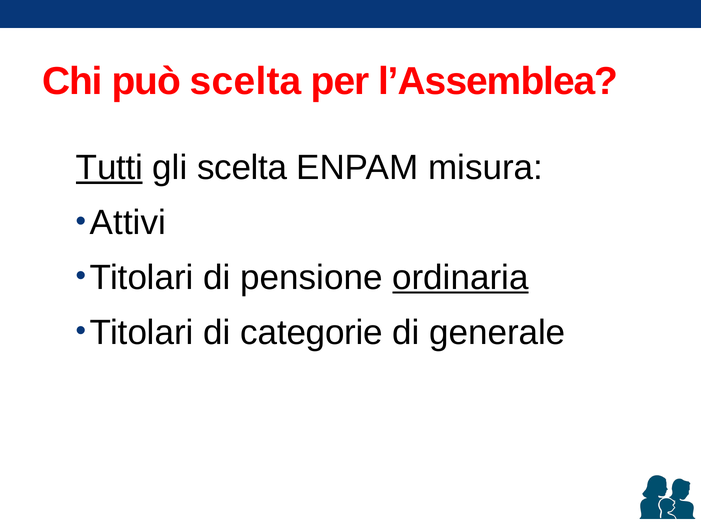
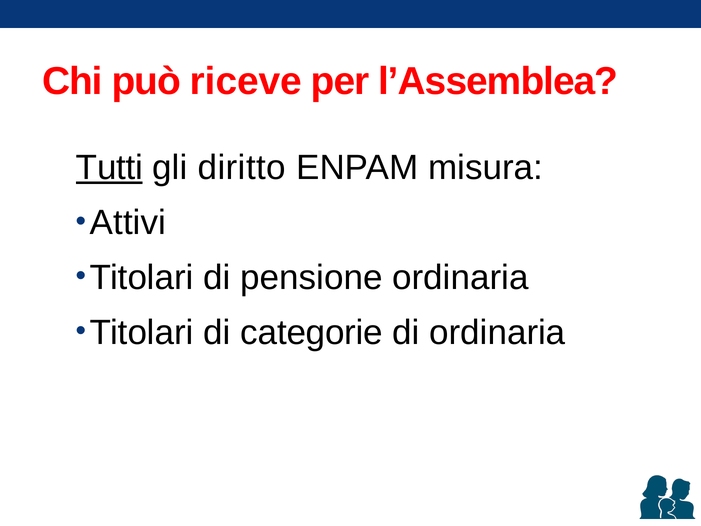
può scelta: scelta -> riceve (246, 82)
gli scelta: scelta -> diritto (242, 168)
ordinaria underline: present -> none (460, 277)
di generale: generale -> ordinaria (497, 332)
